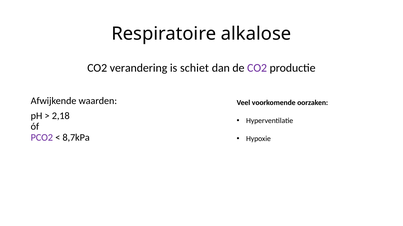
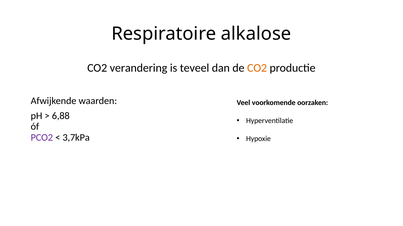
schiet: schiet -> teveel (195, 68)
CO2 colour: purple -> orange (257, 68)
2,18: 2,18 -> 6,88 (61, 116)
8,7kPa: 8,7kPa -> 3,7kPa (76, 138)
